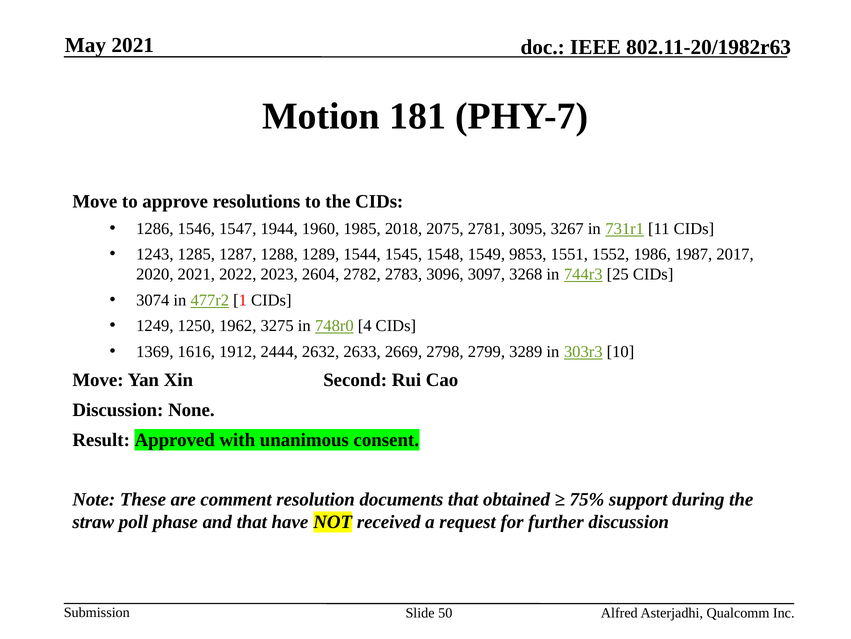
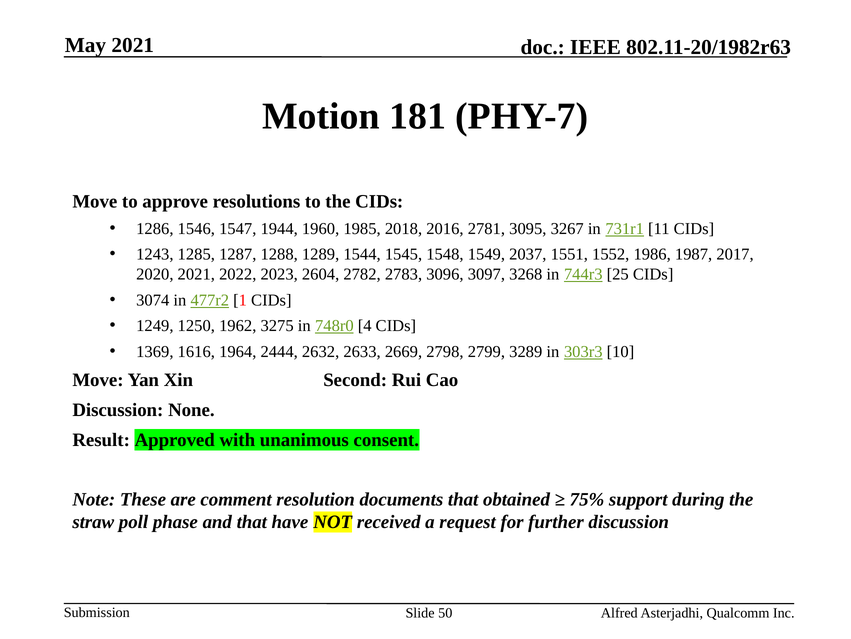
2075: 2075 -> 2016 (445, 228)
9853: 9853 -> 2037 (528, 254)
1912: 1912 -> 1964 (238, 351)
